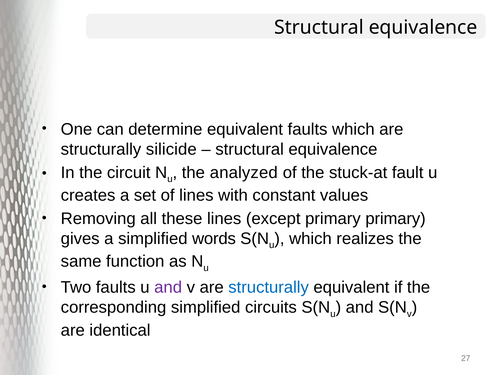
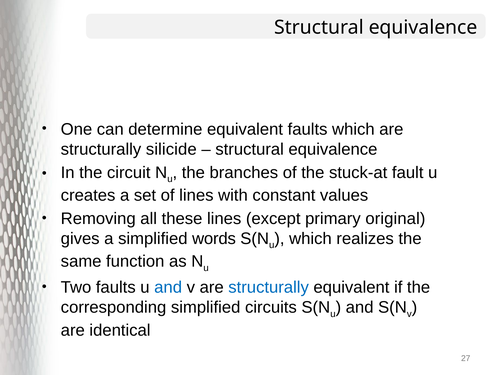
analyzed: analyzed -> branches (244, 173)
primary primary: primary -> original (395, 219)
and colour: purple -> blue (168, 287)
